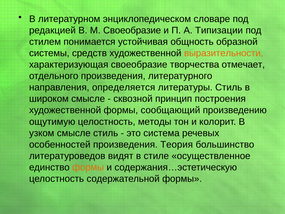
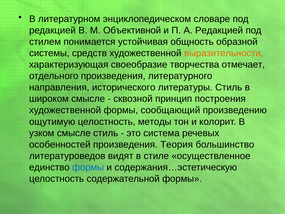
М Своеобразие: Своеобразие -> Объективной (132, 30)
А Типизации: Типизации -> Редакцией (219, 30)
определяется: определяется -> исторического (124, 87)
формы colour: orange -> blue (88, 167)
